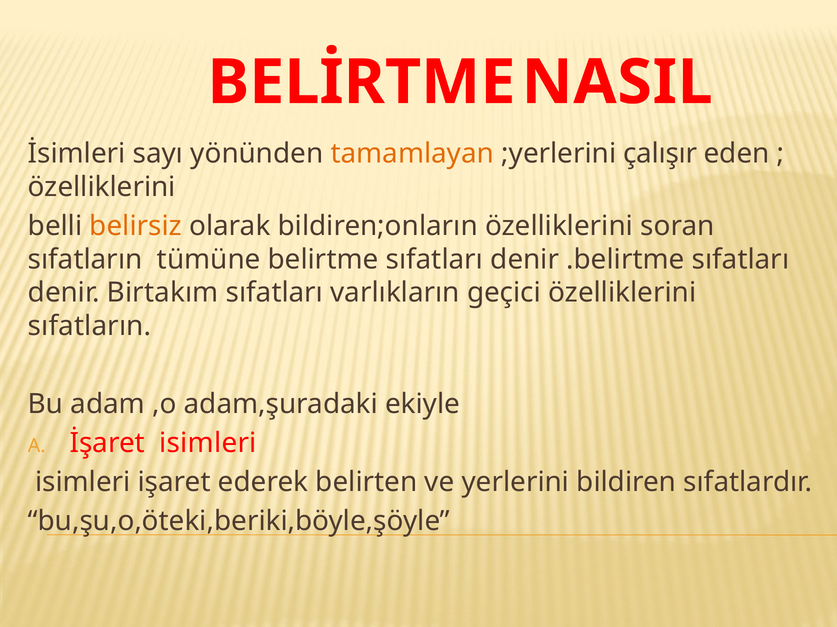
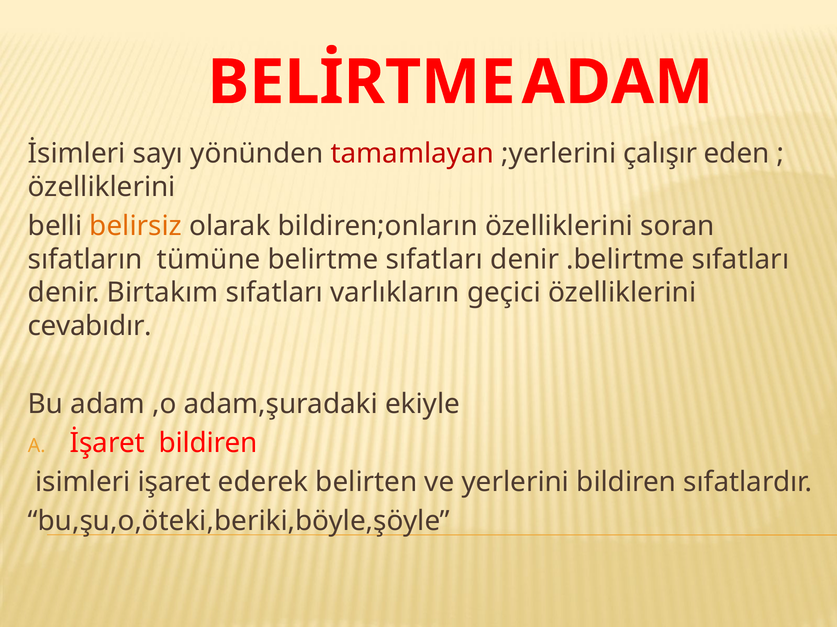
BELİRTME NASIL: NASIL -> ADAM (617, 83)
tamamlayan colour: orange -> red (412, 154)
sıfatların: sıfatların -> cevabıdır (90, 327)
İşaret isimleri: isimleri -> bildiren (208, 444)
